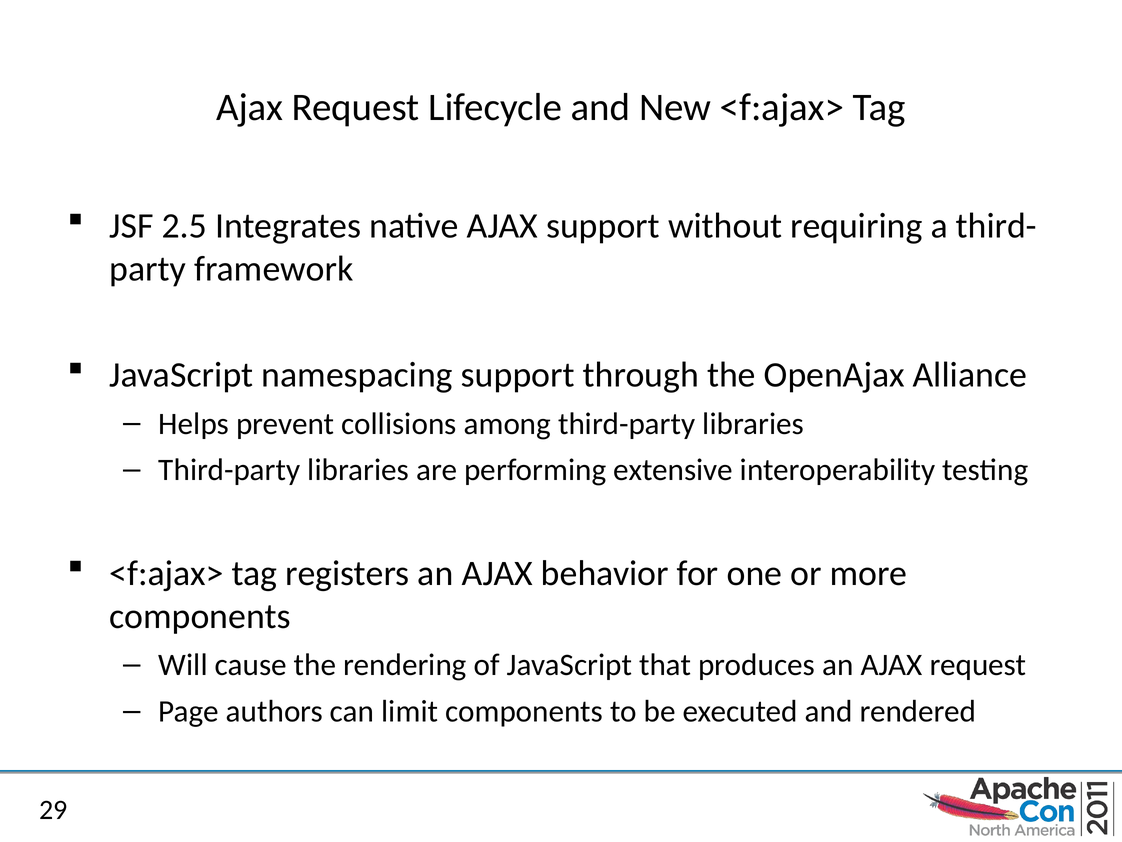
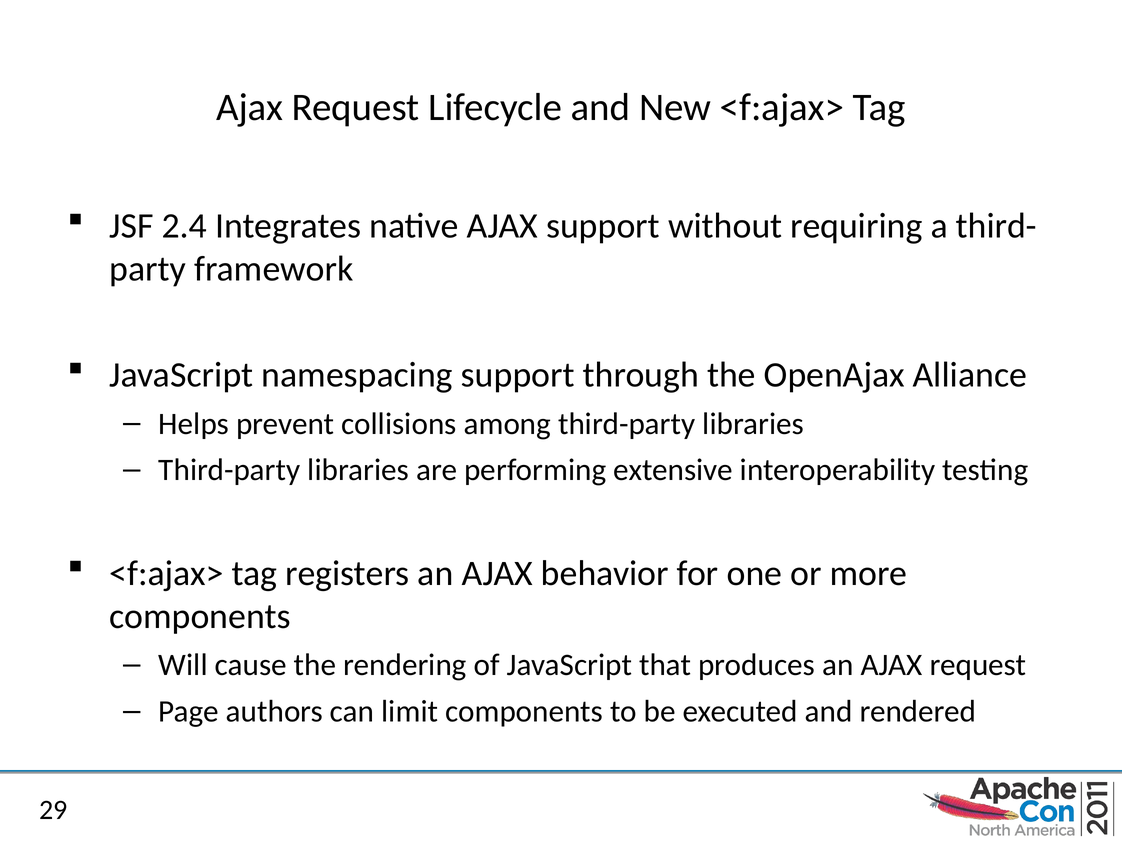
2.5: 2.5 -> 2.4 (184, 226)
